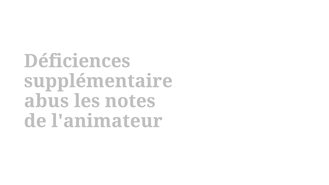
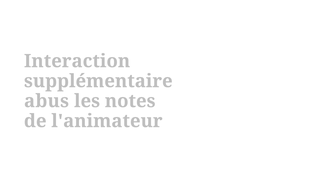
Déficiences: Déficiences -> Interaction (77, 61)
